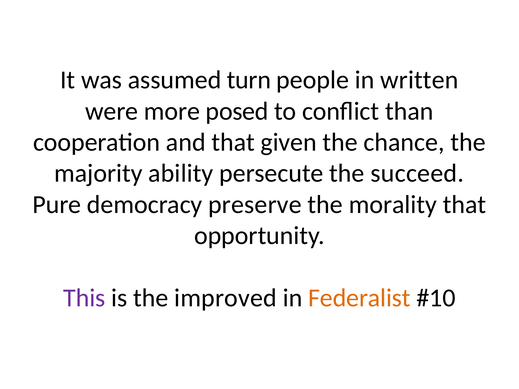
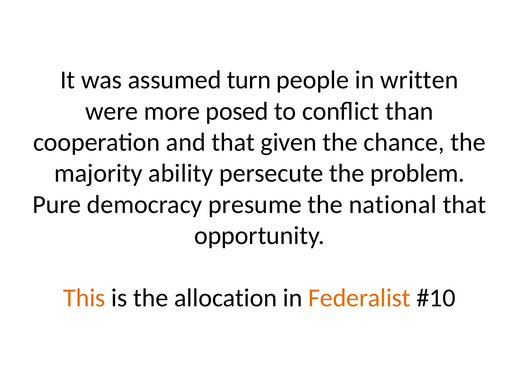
succeed: succeed -> problem (418, 174)
preserve: preserve -> presume (255, 205)
morality: morality -> national (393, 205)
This colour: purple -> orange (84, 298)
improved: improved -> allocation (226, 298)
